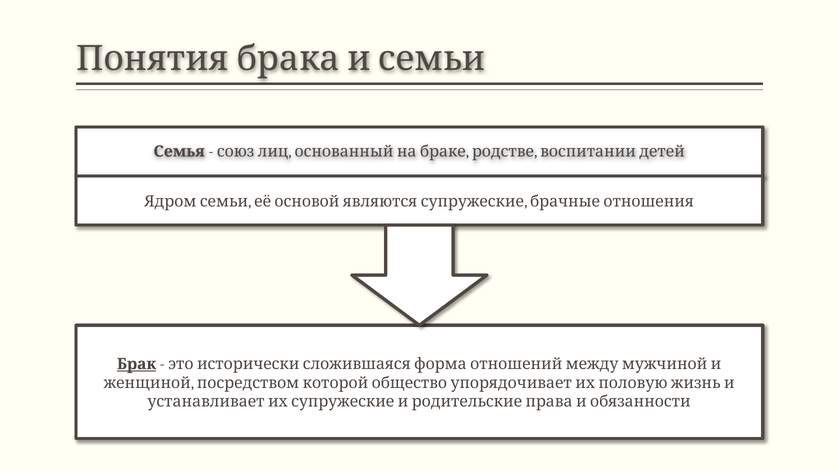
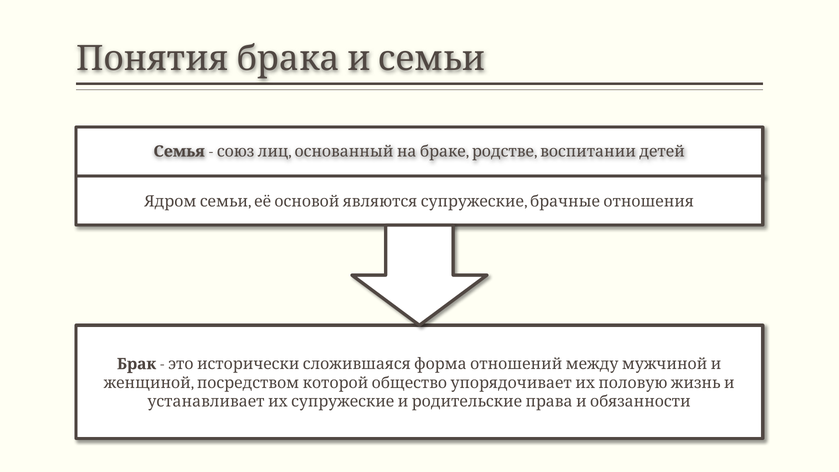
Брак underline: present -> none (137, 364)
